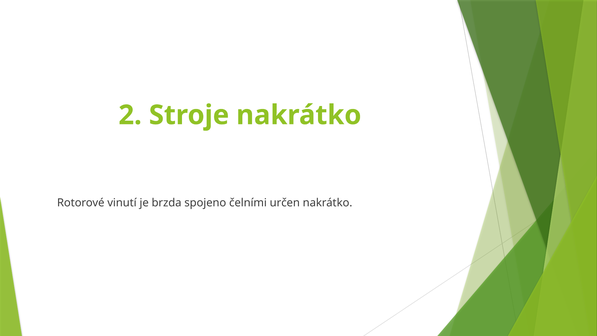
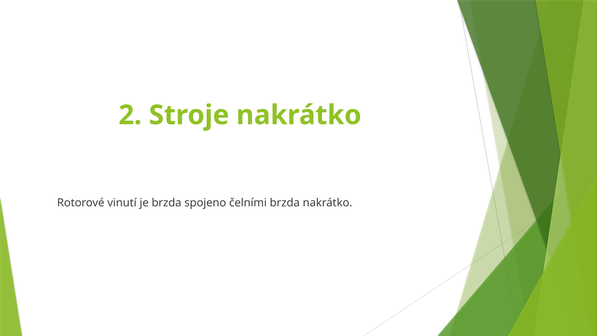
čelními určen: určen -> brzda (285, 203)
